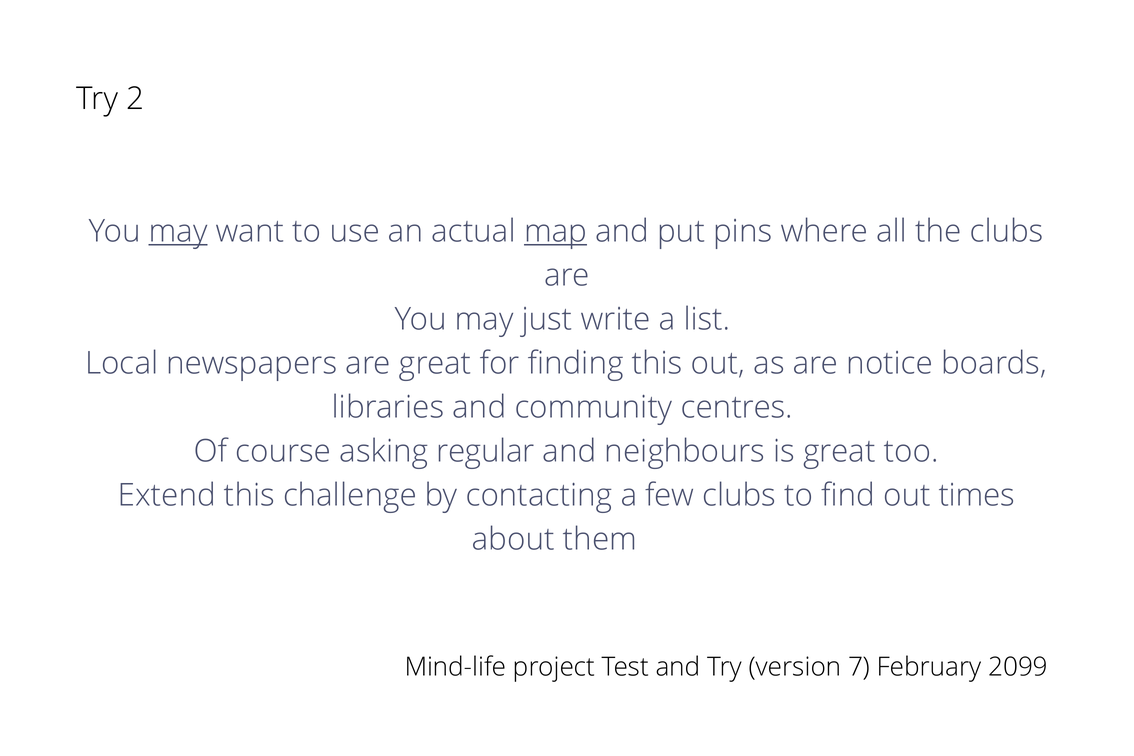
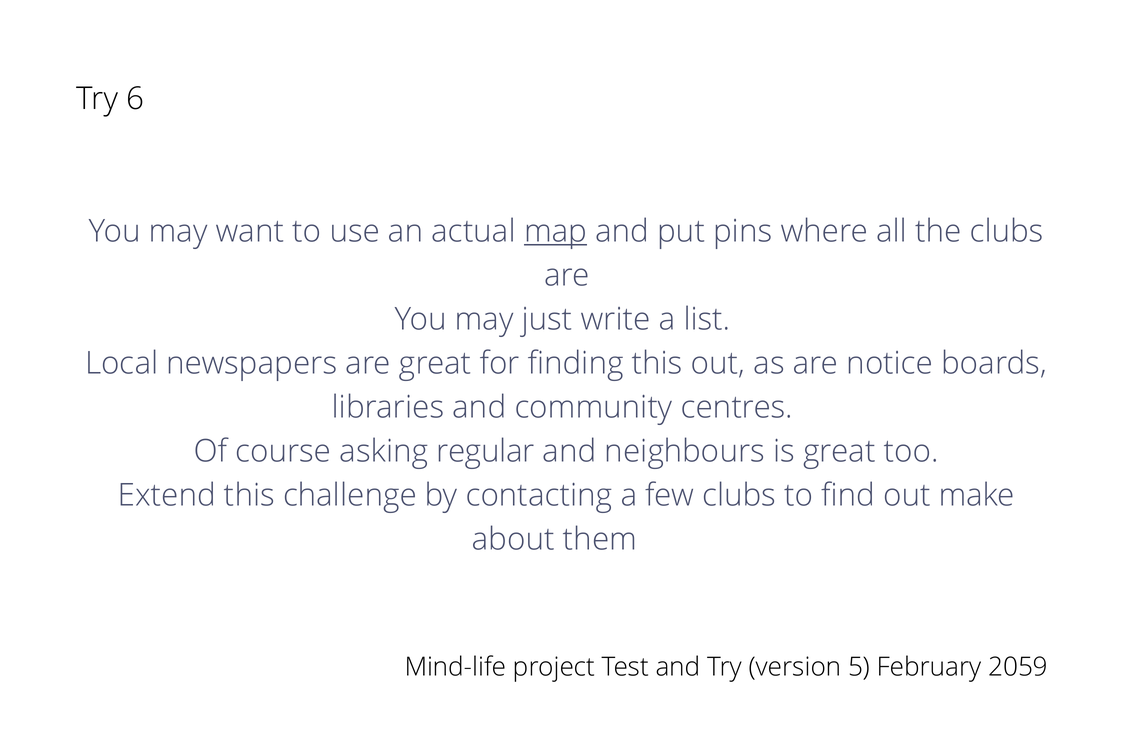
2: 2 -> 6 (135, 99)
may underline: present -> none (178, 231)
times: times -> make (977, 496)
7: 7 -> 5 (859, 667)
2099: 2099 -> 2059 (1018, 667)
